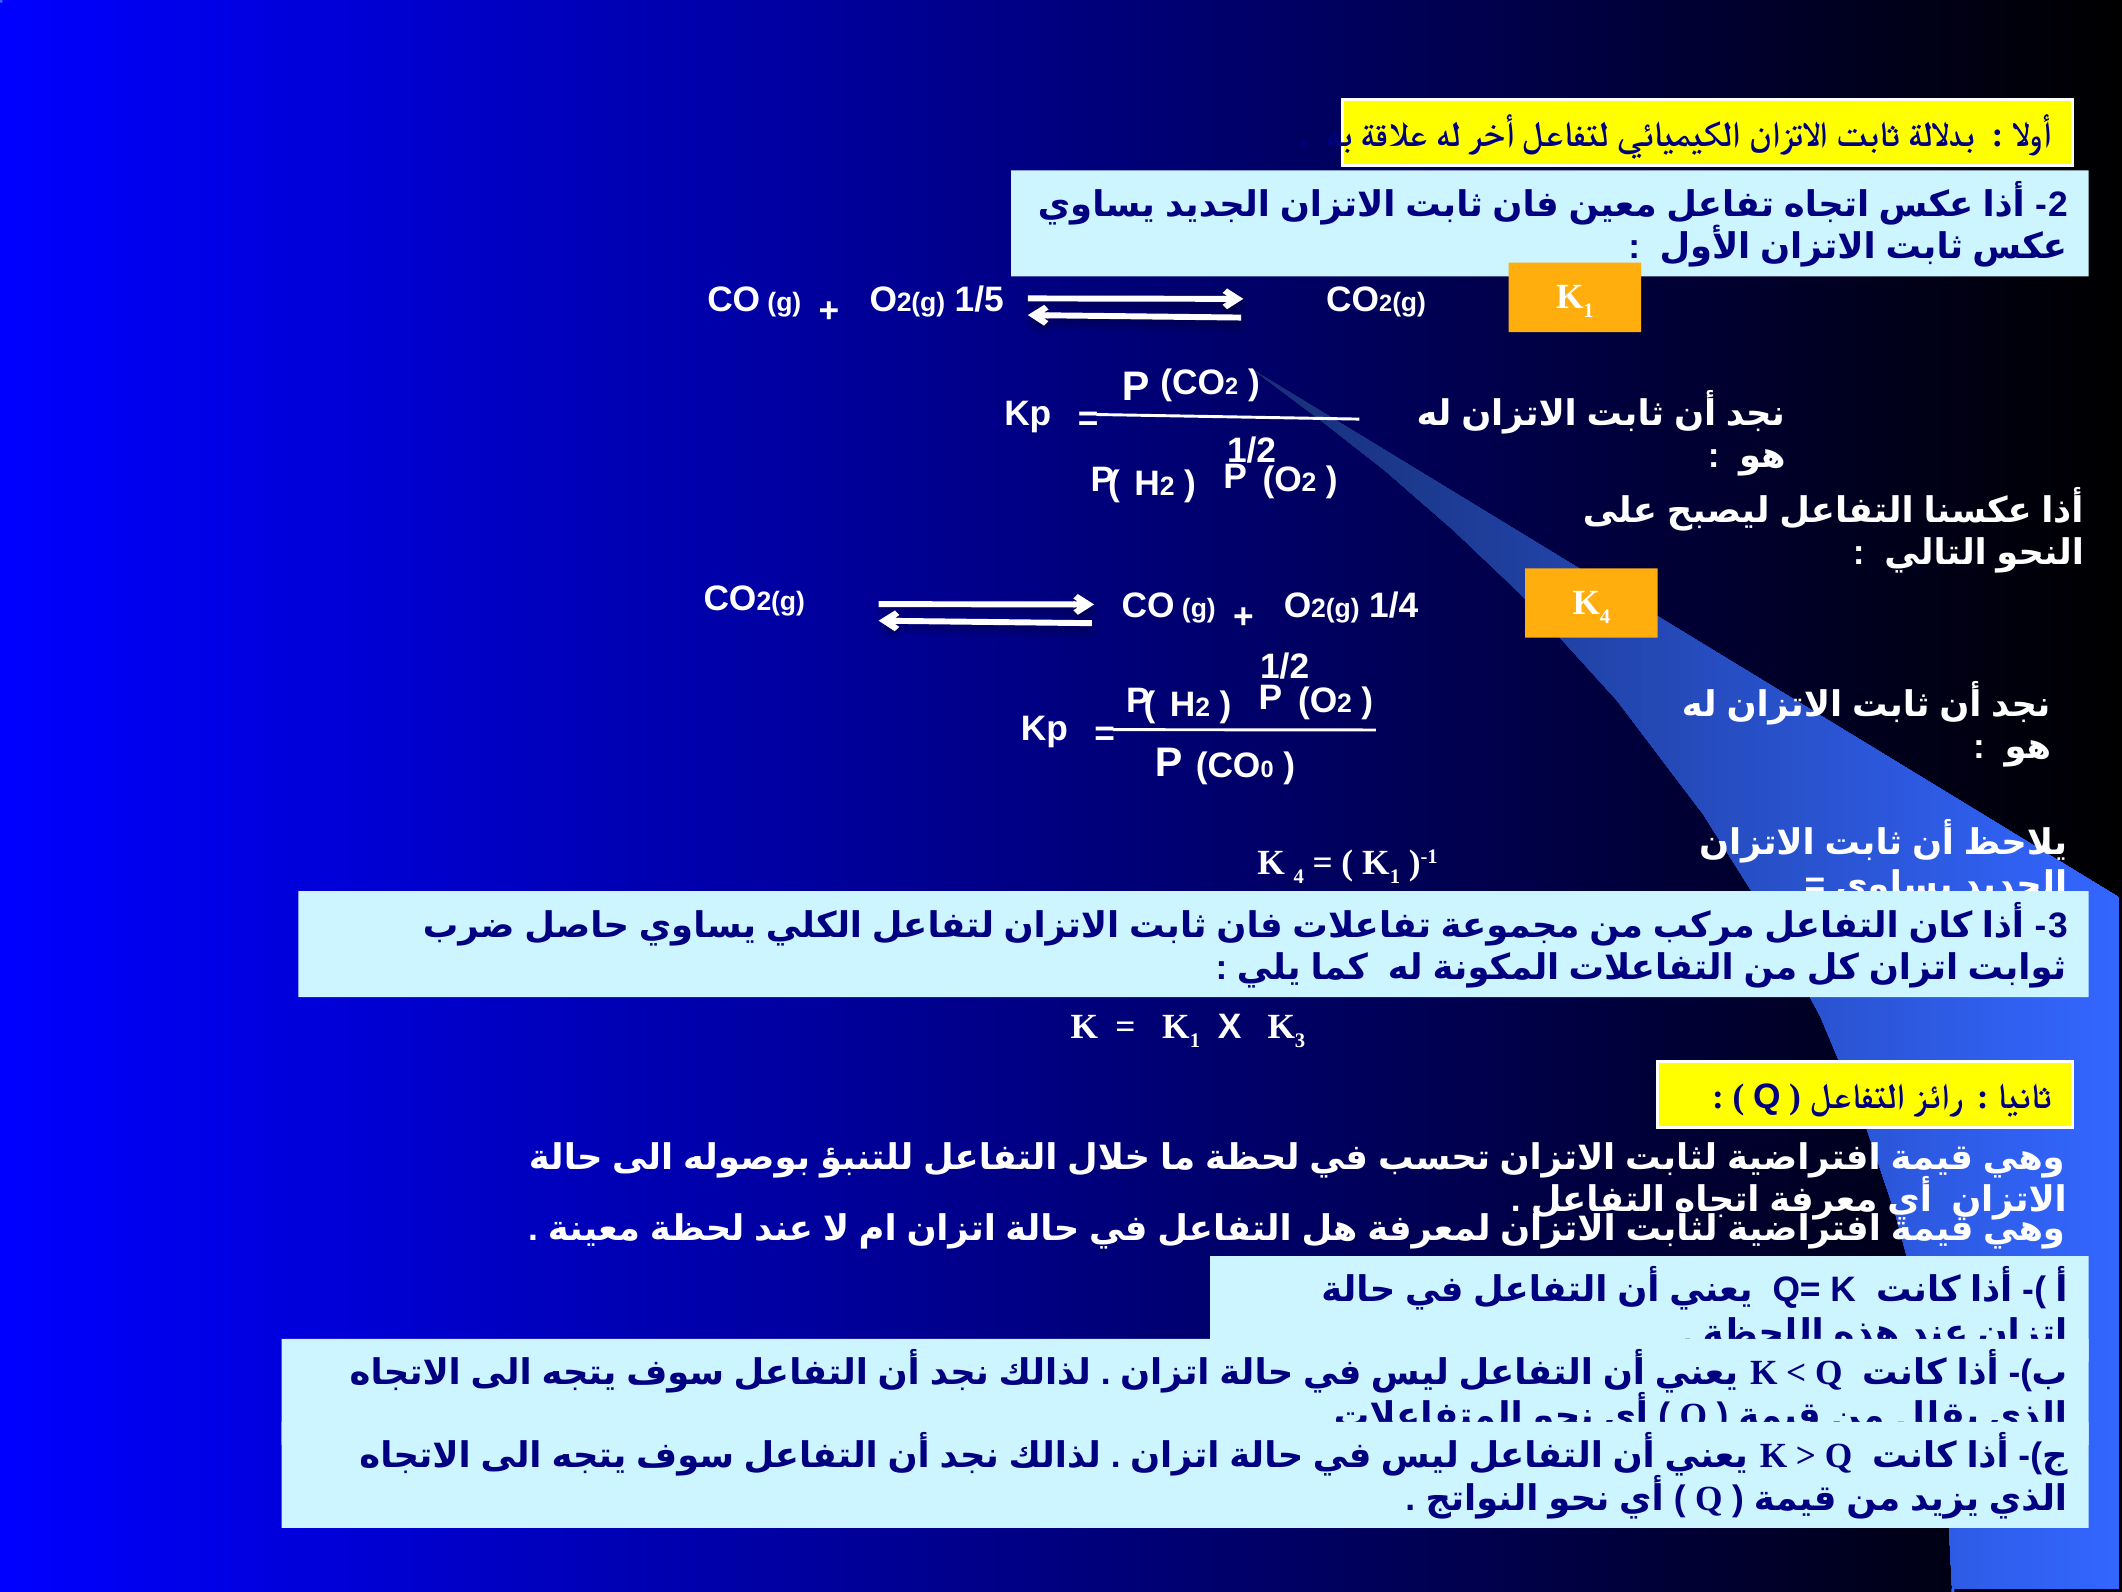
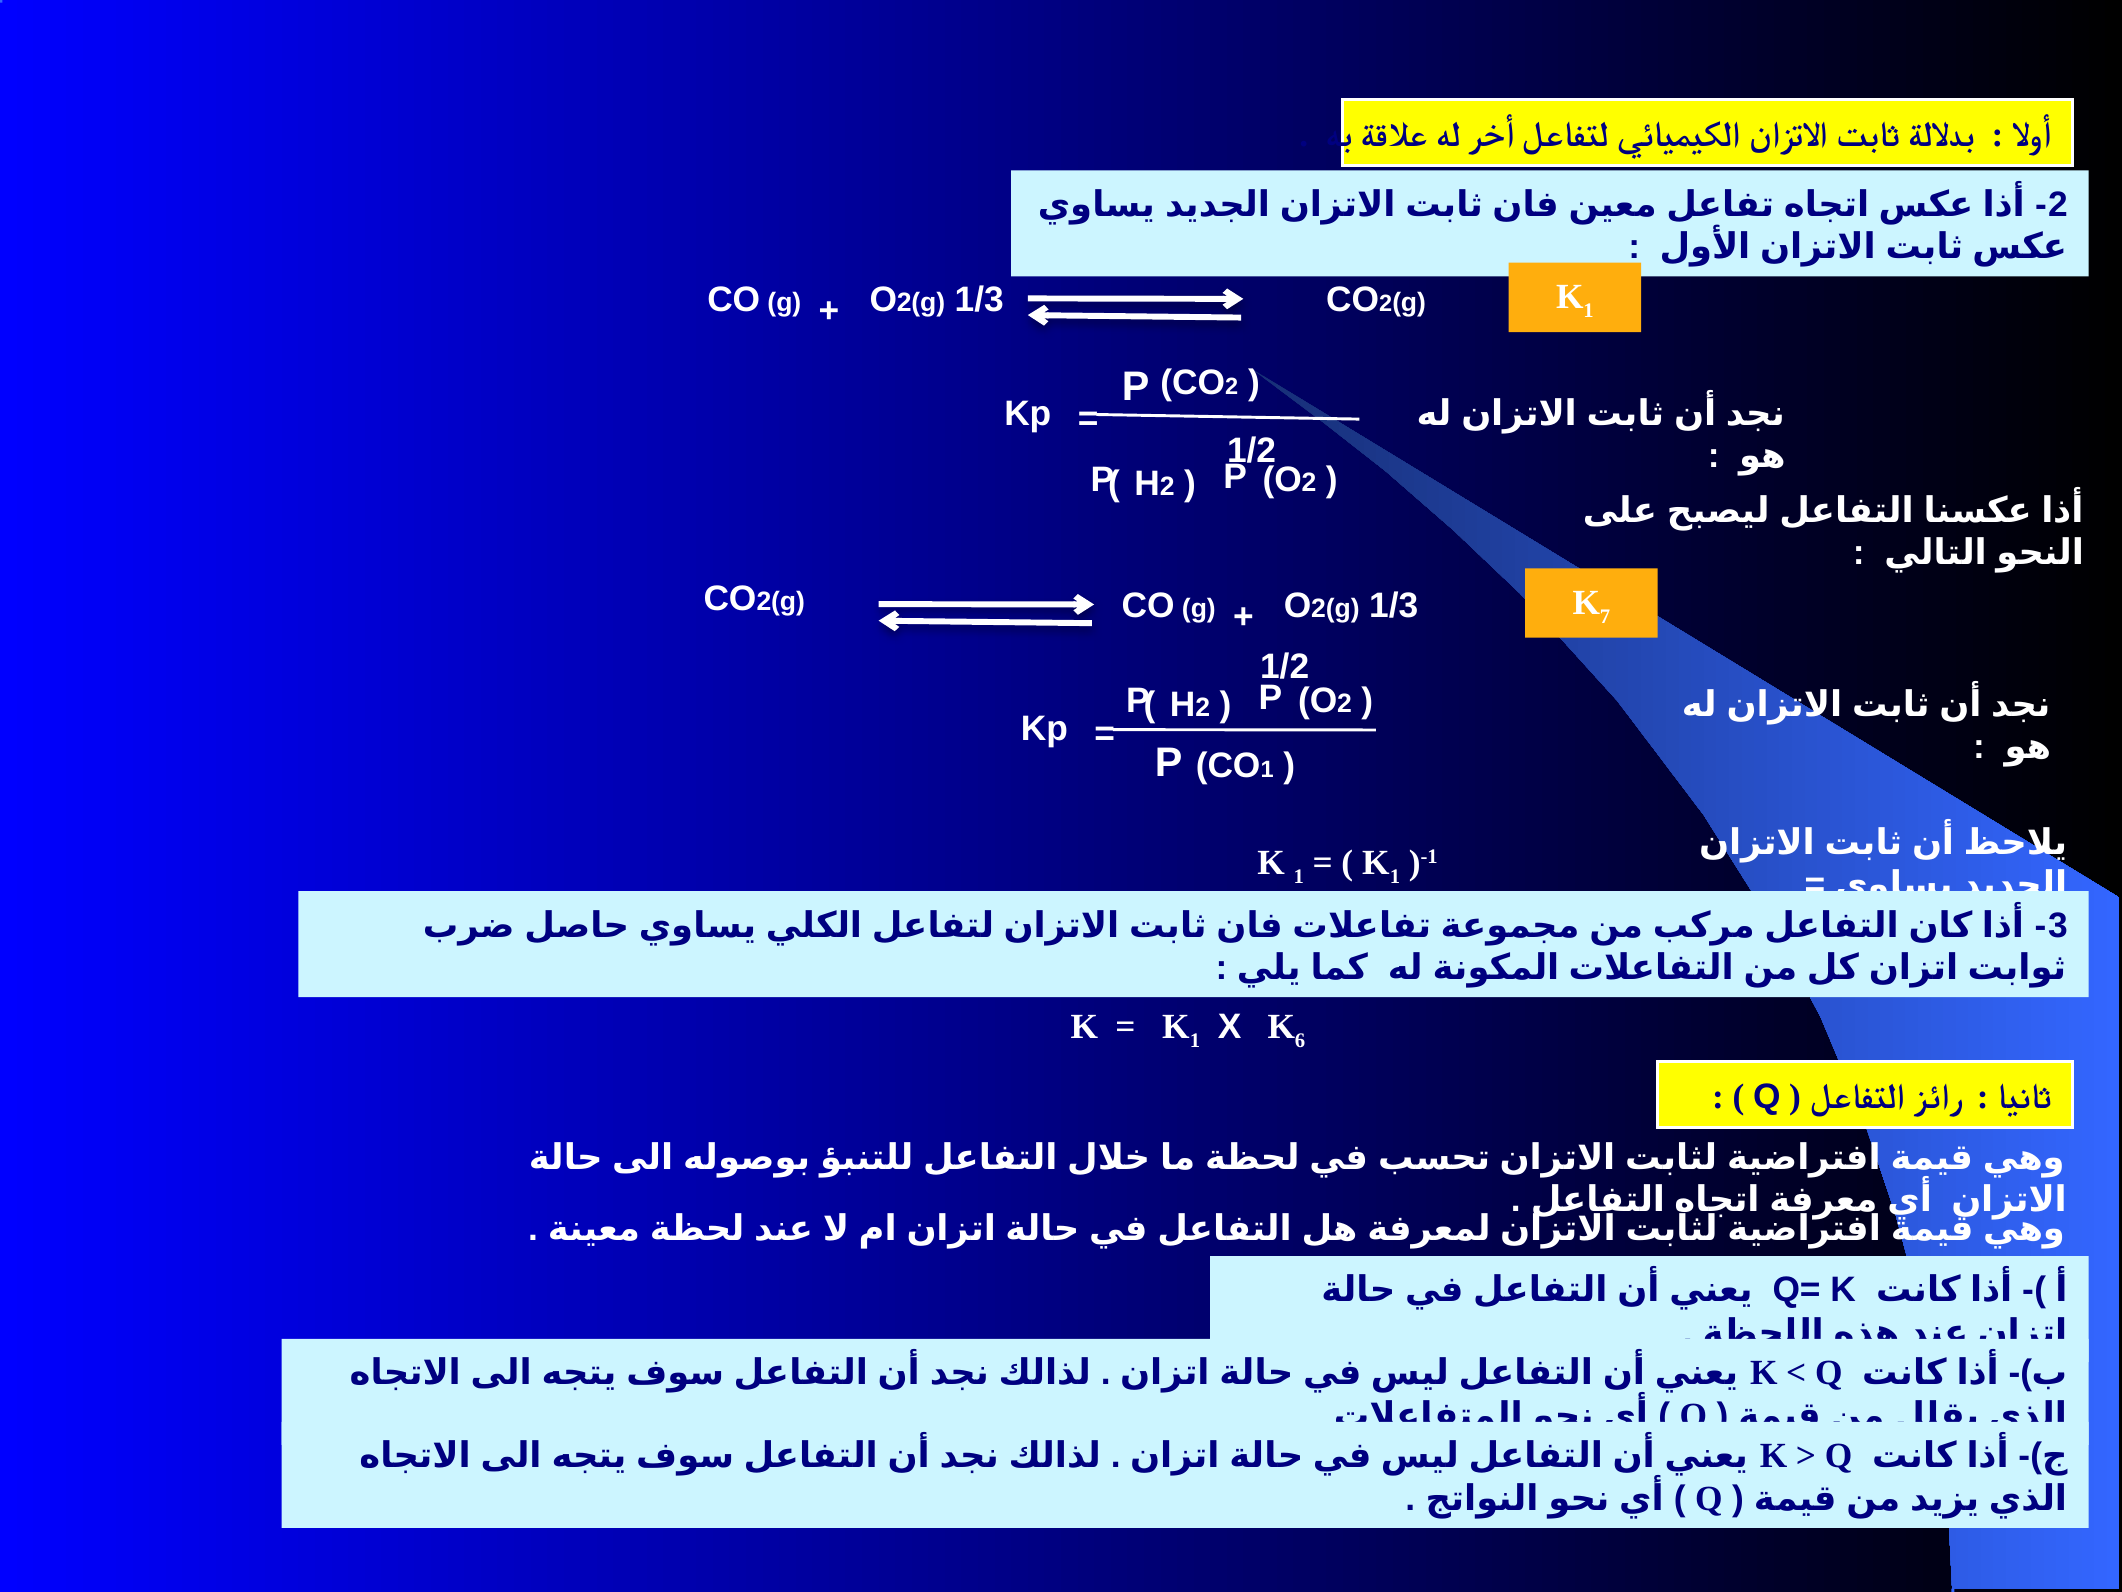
1/5: 1/5 -> 1/3 (979, 300)
4: 4 -> 7 (1605, 616)
1/4: 1/4 -> 1/3 (1394, 605)
CO 0: 0 -> 1 (1267, 770)
4: 4 -> 1 (1299, 876)
K 3: 3 -> 6 (1300, 1040)
